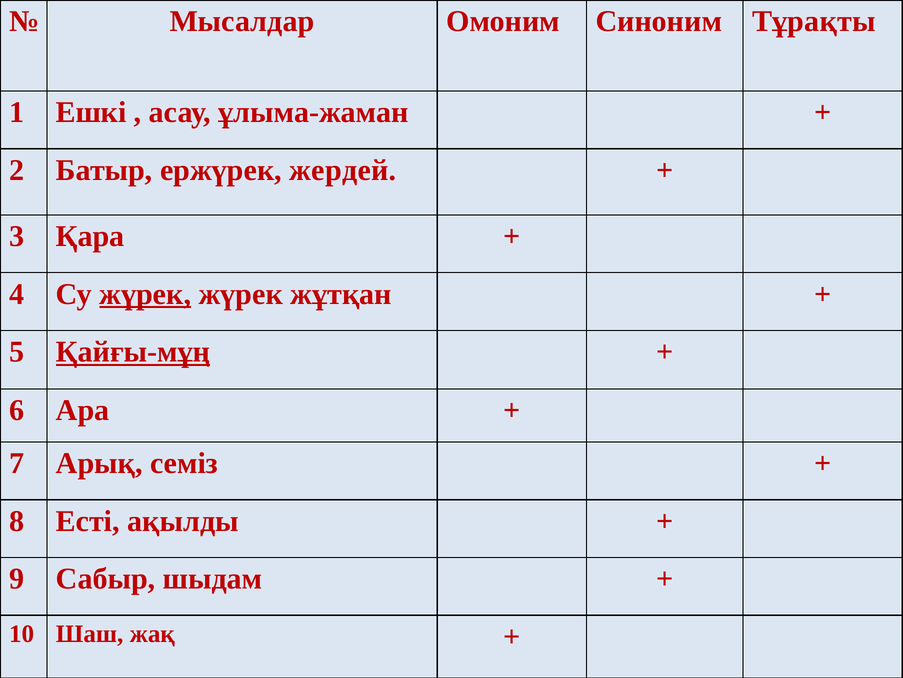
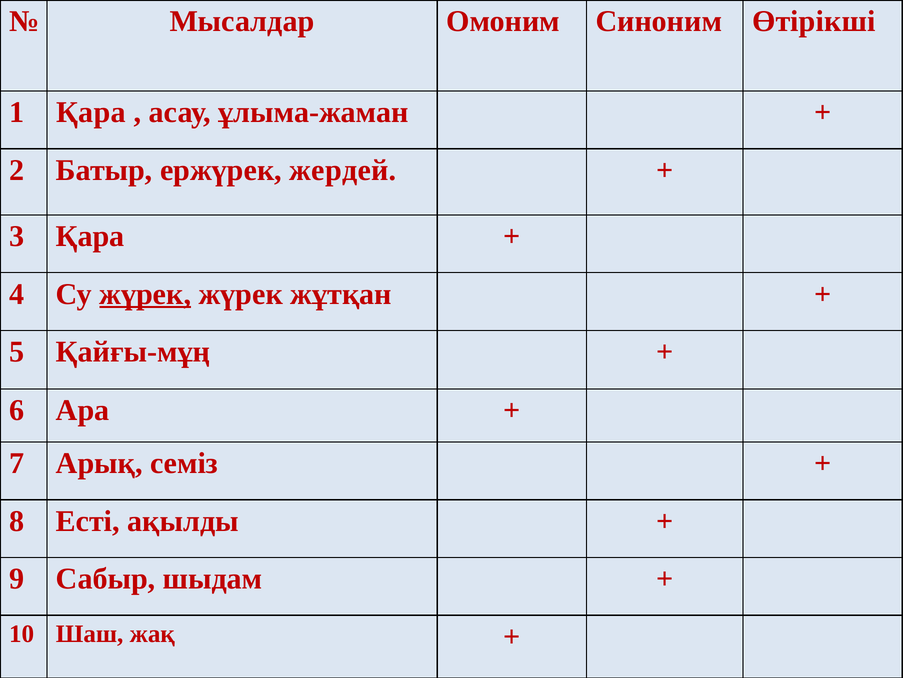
Тұрақты: Тұрақты -> Өтірікші (814, 21)
1 Ешкі: Ешкі -> Қара (91, 112)
Қайғы-мұң underline: present -> none (133, 352)
